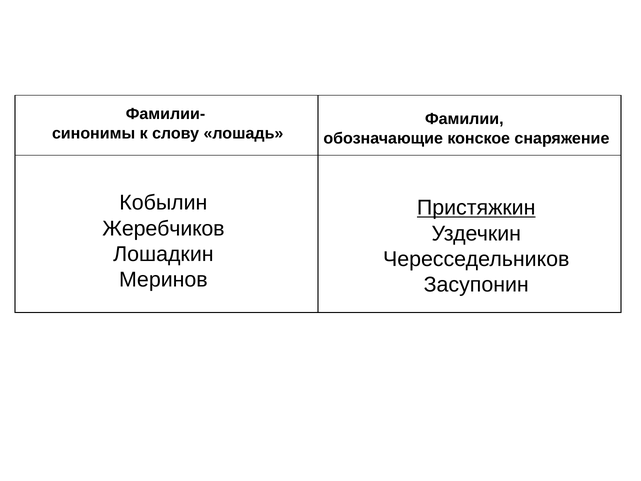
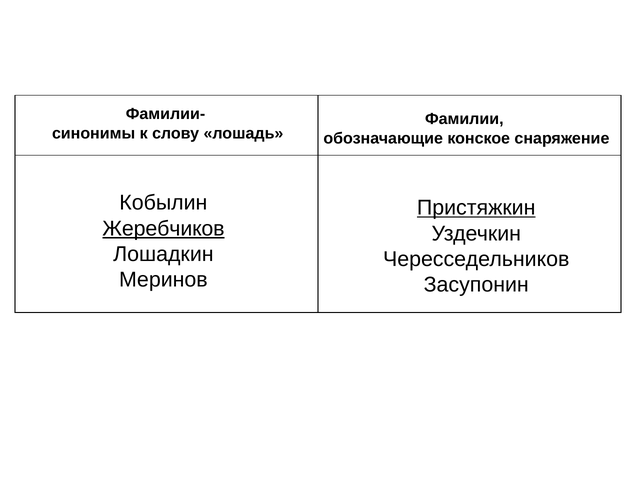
Жеребчиков underline: none -> present (163, 228)
